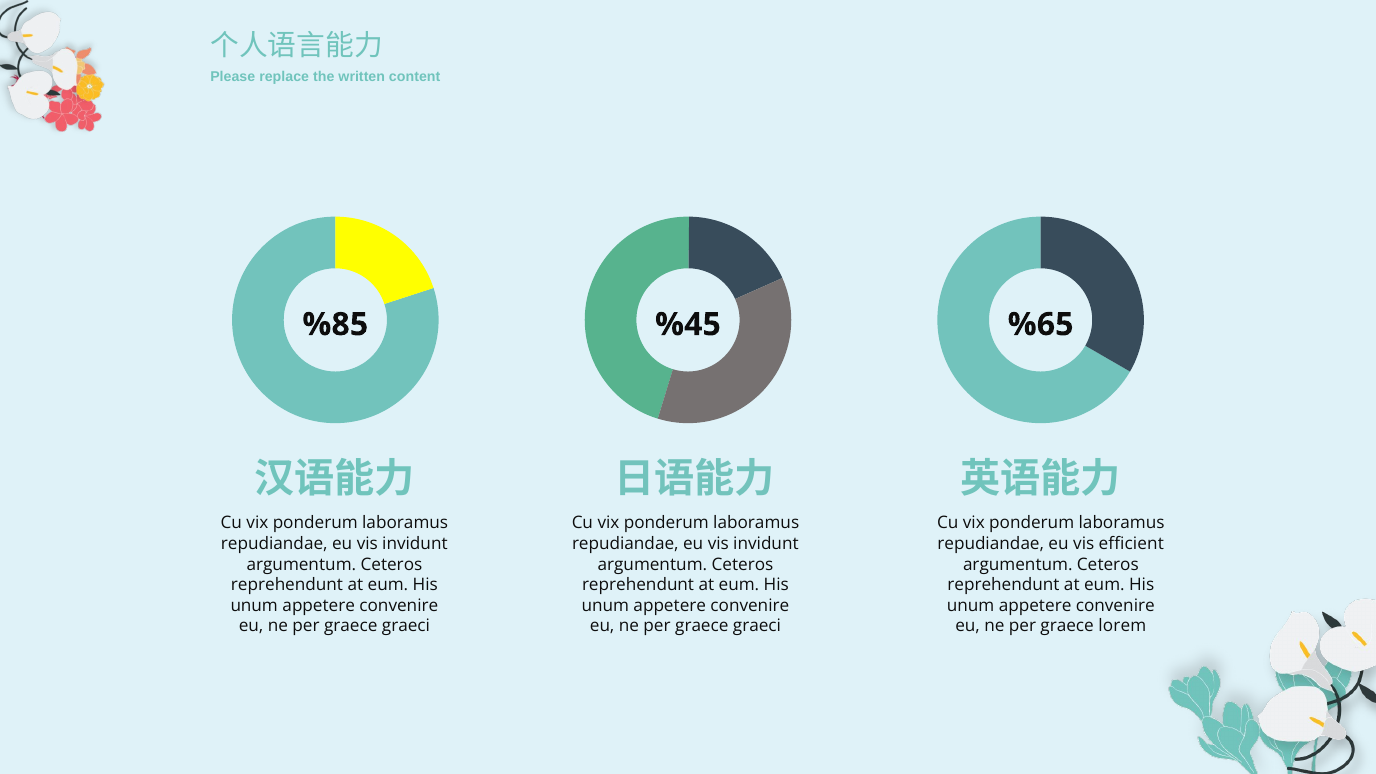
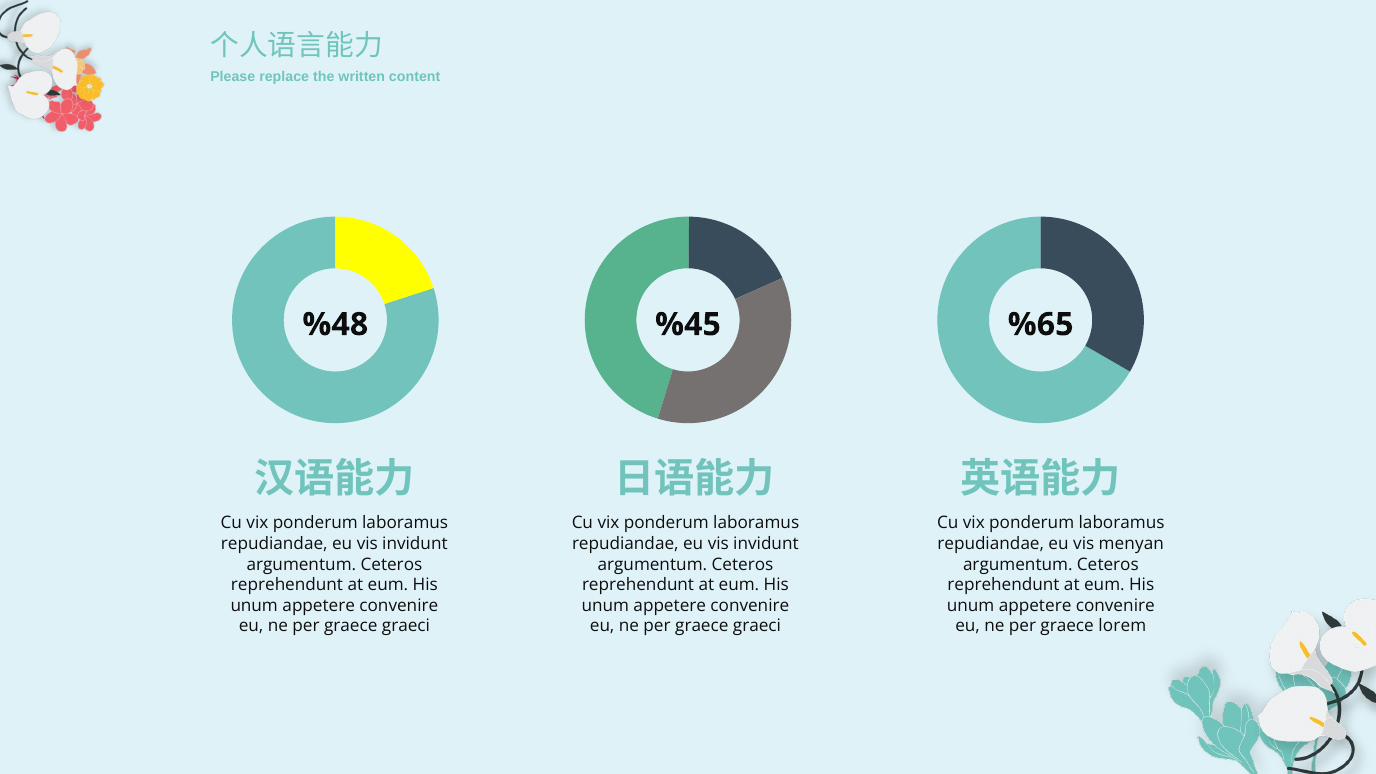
%85: %85 -> %48 (335, 325)
efficient: efficient -> menyan (1131, 544)
